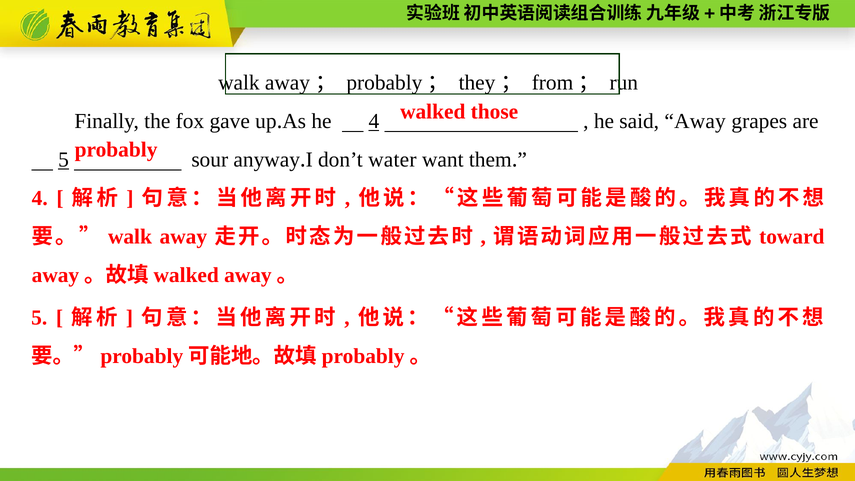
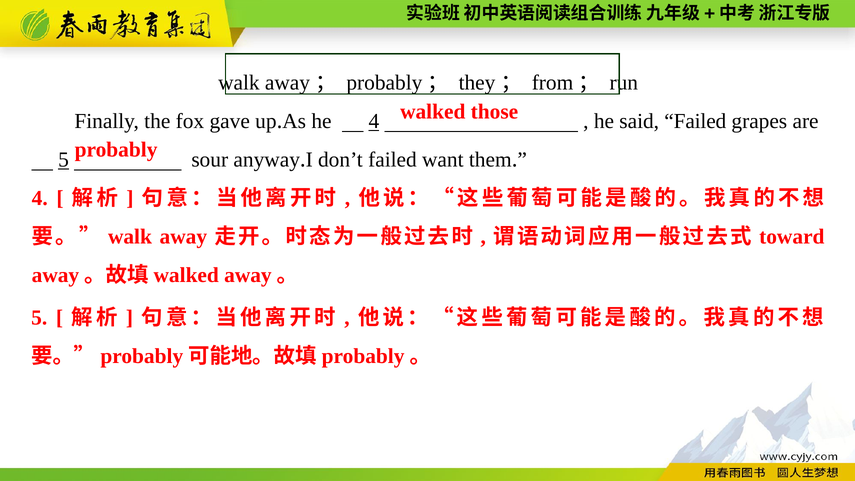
said Away: Away -> Failed (695, 121)
don’t water: water -> failed (392, 160)
